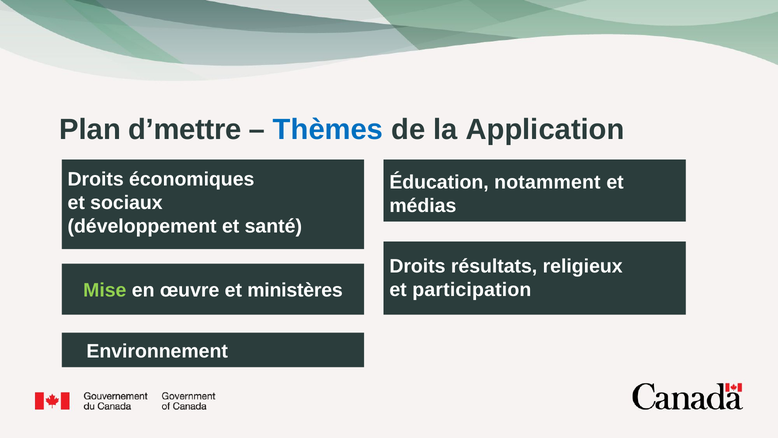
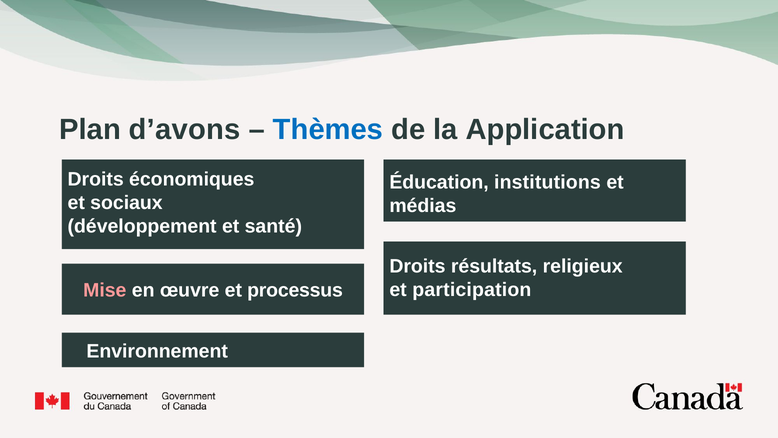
d’mettre: d’mettre -> d’avons (185, 130)
notamment: notamment -> institutions (547, 182)
Mise colour: light green -> pink (105, 290)
ministères: ministères -> processus (295, 290)
